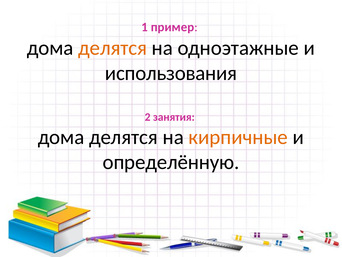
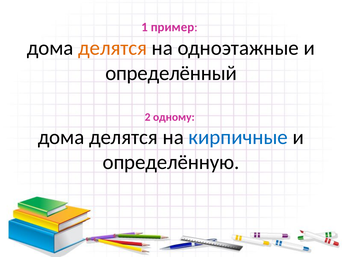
использования: использования -> определённый (171, 73)
занятия: занятия -> одному (174, 117)
кирпичные colour: orange -> blue (238, 137)
